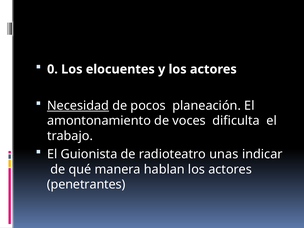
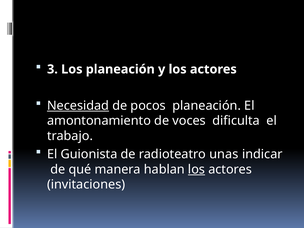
0: 0 -> 3 (52, 69)
Los elocuentes: elocuentes -> planeación (120, 69)
los underline: none -> present (196, 169)
penetrantes: penetrantes -> invitaciones (86, 185)
